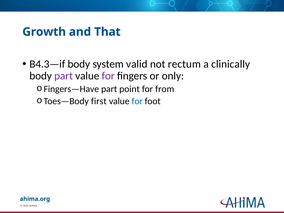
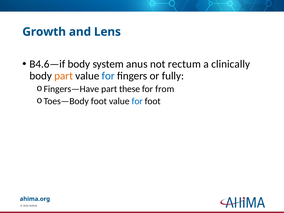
That: That -> Lens (107, 32)
B4.3—if: B4.3—if -> B4.6—if (47, 64)
valid: valid -> anus (137, 64)
part colour: purple -> orange (64, 76)
for colour: purple -> blue (108, 76)
only: only -> fully (173, 76)
point: point -> these (130, 89)
Toes—Body first: first -> foot (99, 101)
